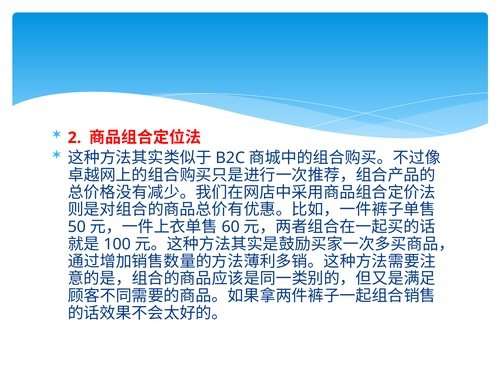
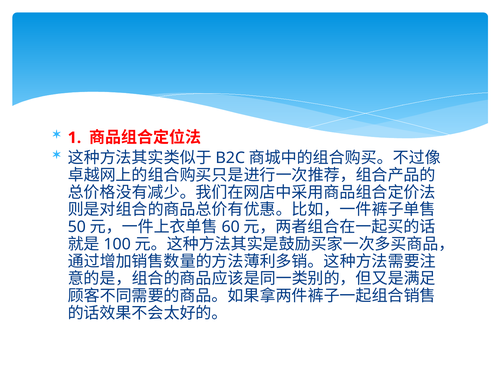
2: 2 -> 1 (74, 138)
